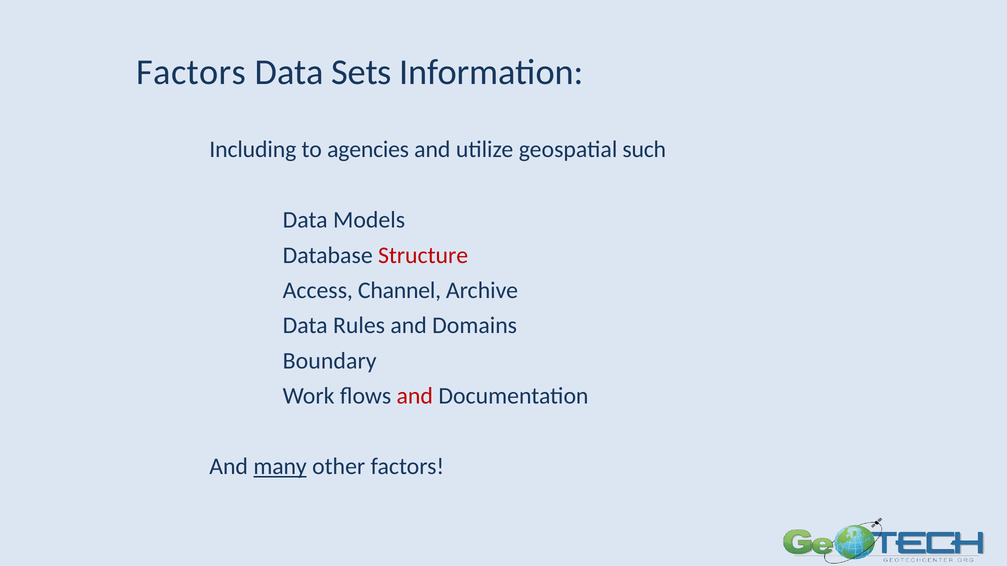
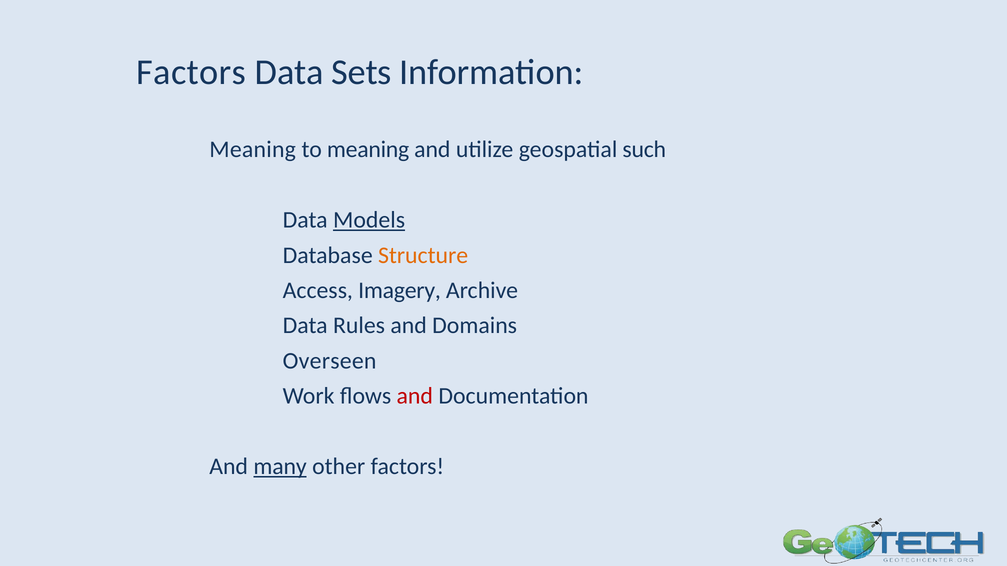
Including: Including -> Meaning (253, 150)
to agencies: agencies -> meaning (368, 150)
Models underline: none -> present (369, 220)
Structure colour: red -> orange (423, 255)
Channel: Channel -> Imagery (400, 291)
Boundary: Boundary -> Overseen (330, 361)
